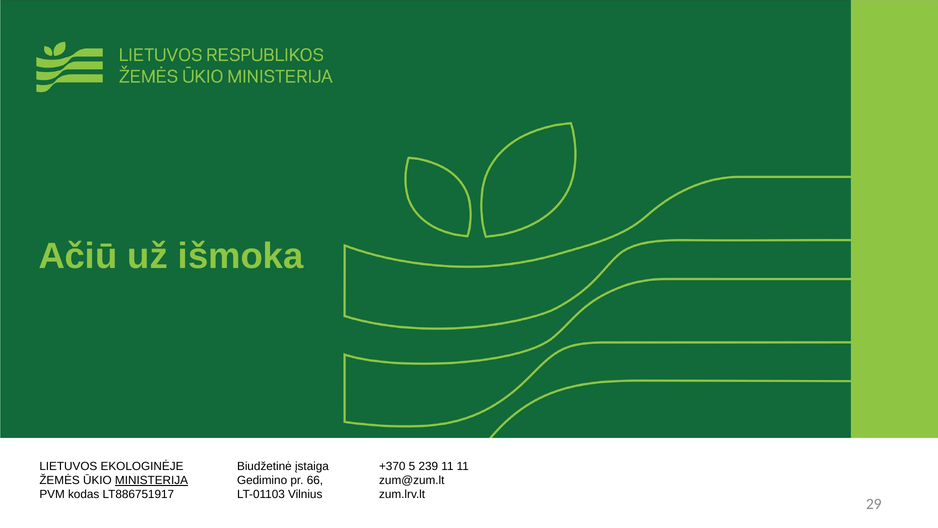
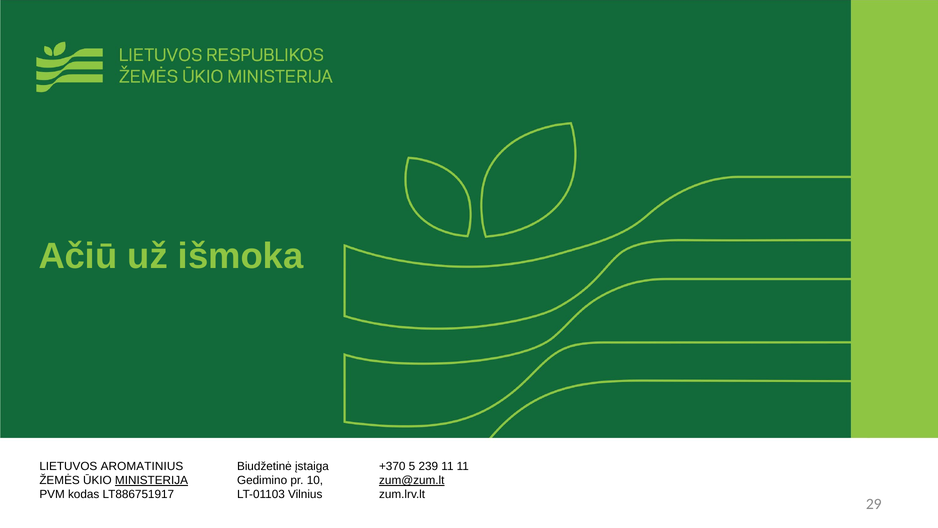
EKOLOGINĖJE: EKOLOGINĖJE -> AROMATINIUS (142, 466)
66: 66 -> 10 (315, 480)
zum@zum.lt underline: none -> present (412, 480)
